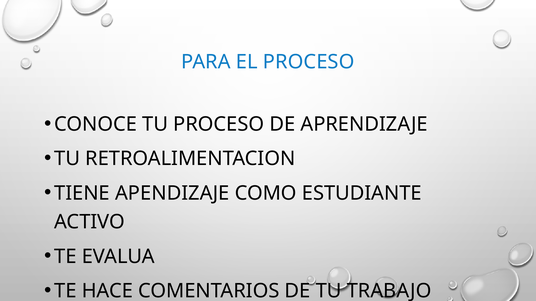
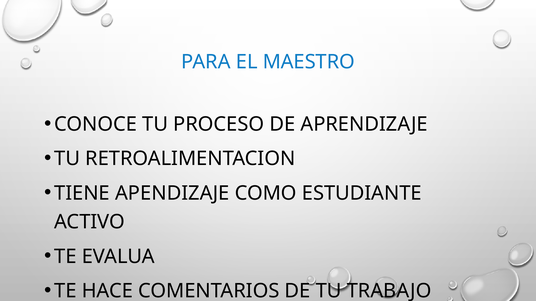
EL PROCESO: PROCESO -> MAESTRO (309, 62)
